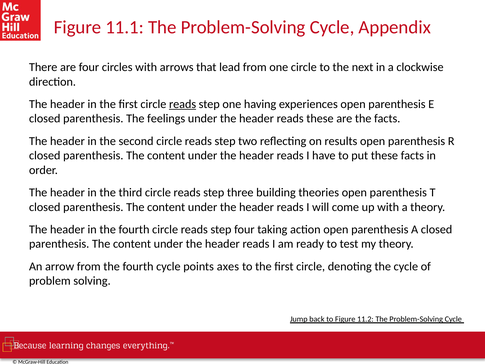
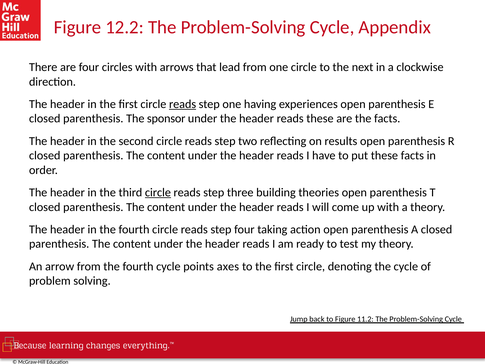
11.1: 11.1 -> 12.2 (125, 27)
feelings: feelings -> sponsor (166, 119)
circle underline: none -> present (158, 192)
